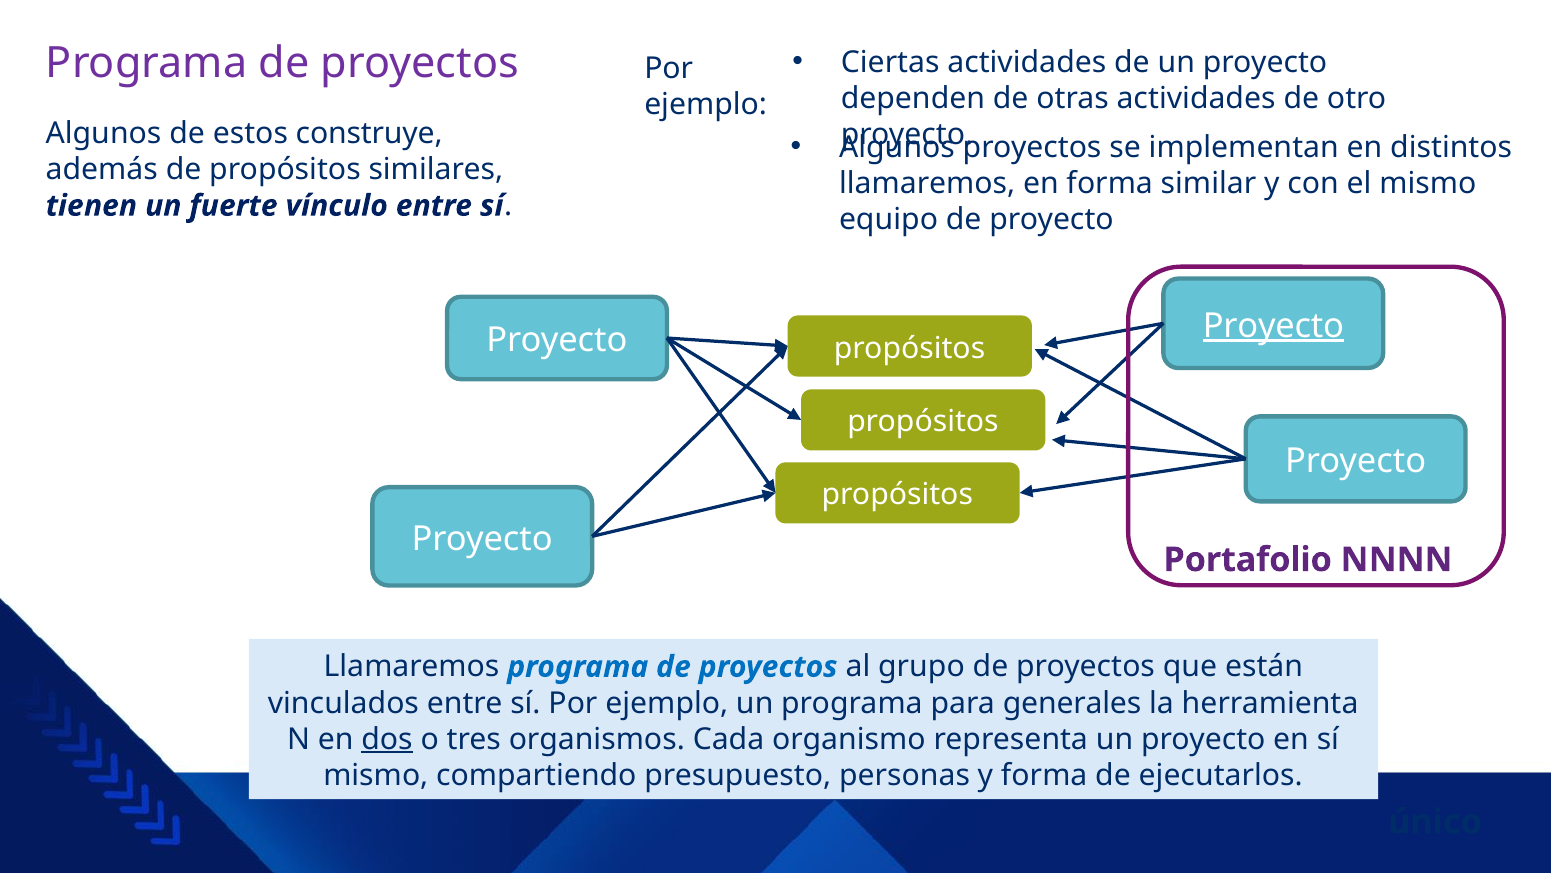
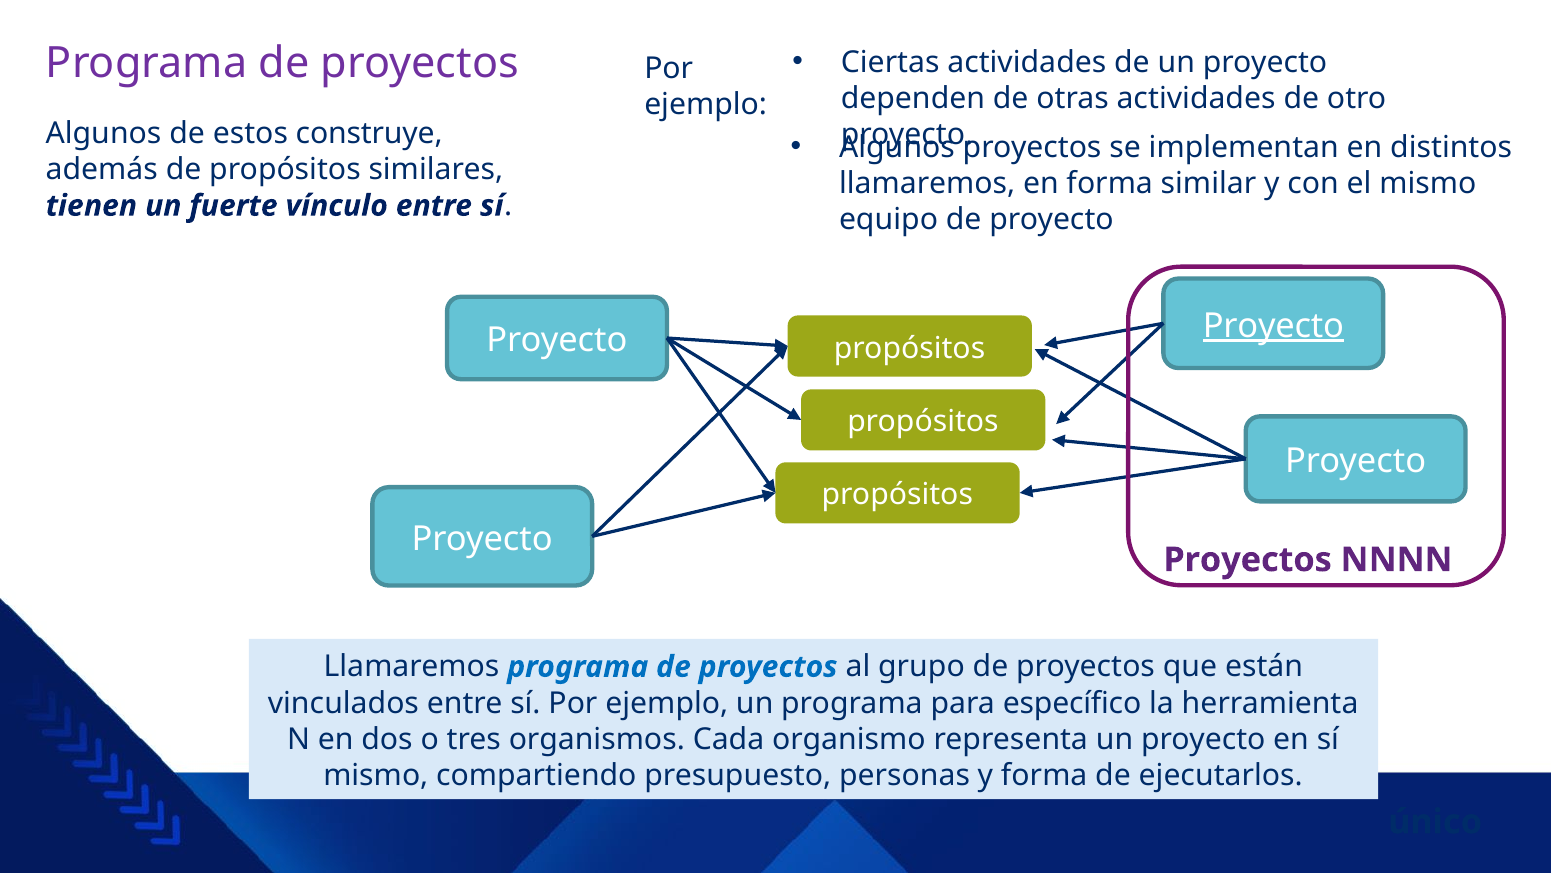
Portafolio: Portafolio -> Proyectos (1248, 559)
generales: generales -> específico (1072, 703)
dos underline: present -> none (387, 739)
